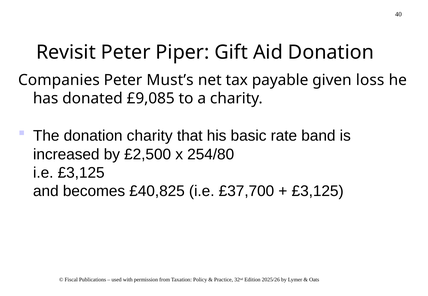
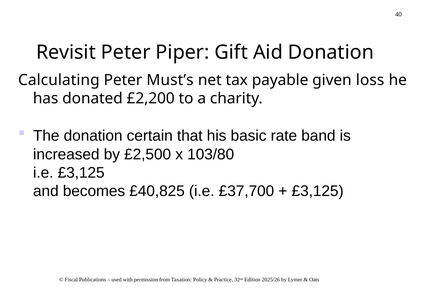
Companies: Companies -> Calculating (59, 80)
£9,085: £9,085 -> £2,200 (151, 99)
donation charity: charity -> certain (150, 136)
254/80: 254/80 -> 103/80 (211, 154)
